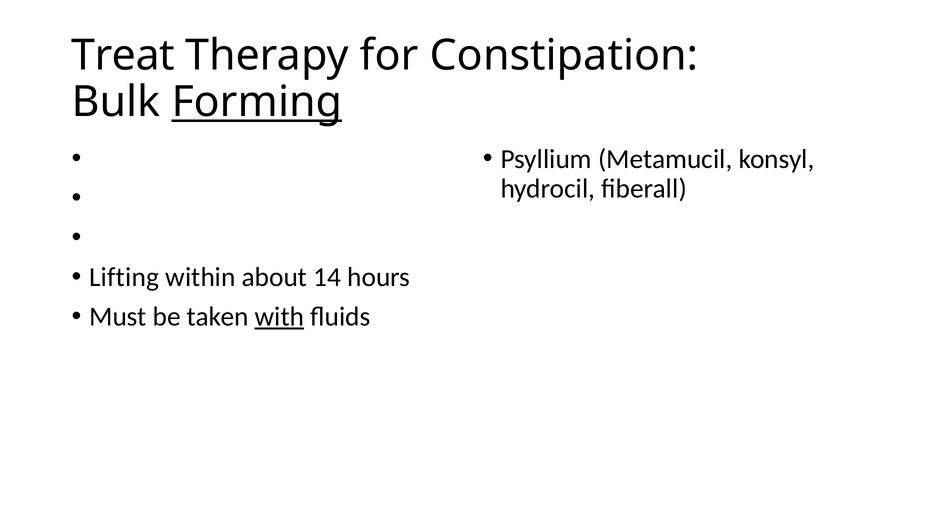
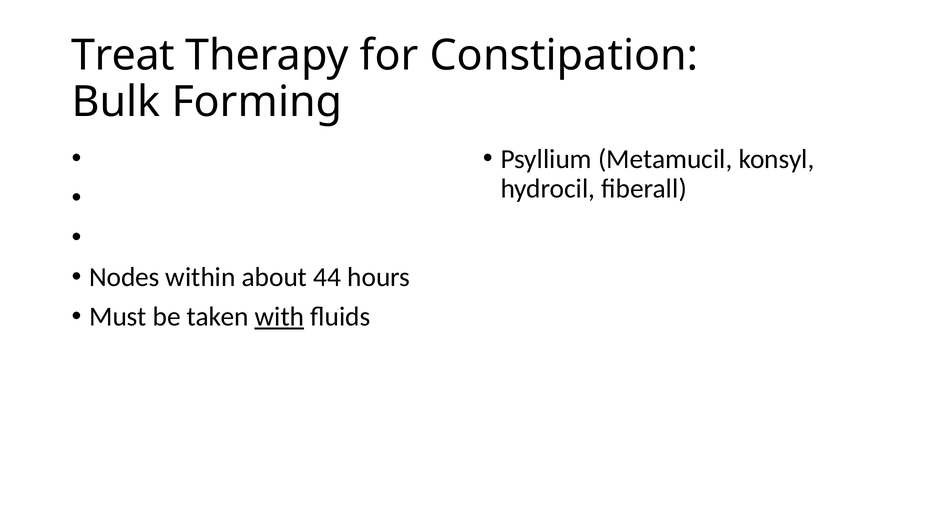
Forming underline: present -> none (257, 102)
Lifting: Lifting -> Nodes (124, 277)
14: 14 -> 44 (327, 277)
